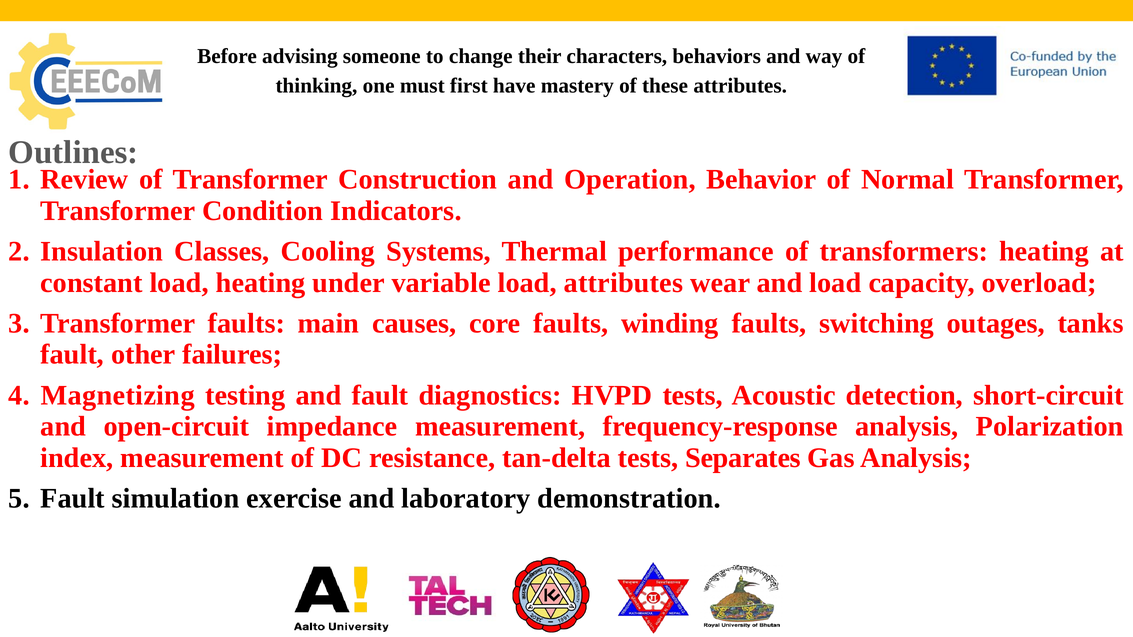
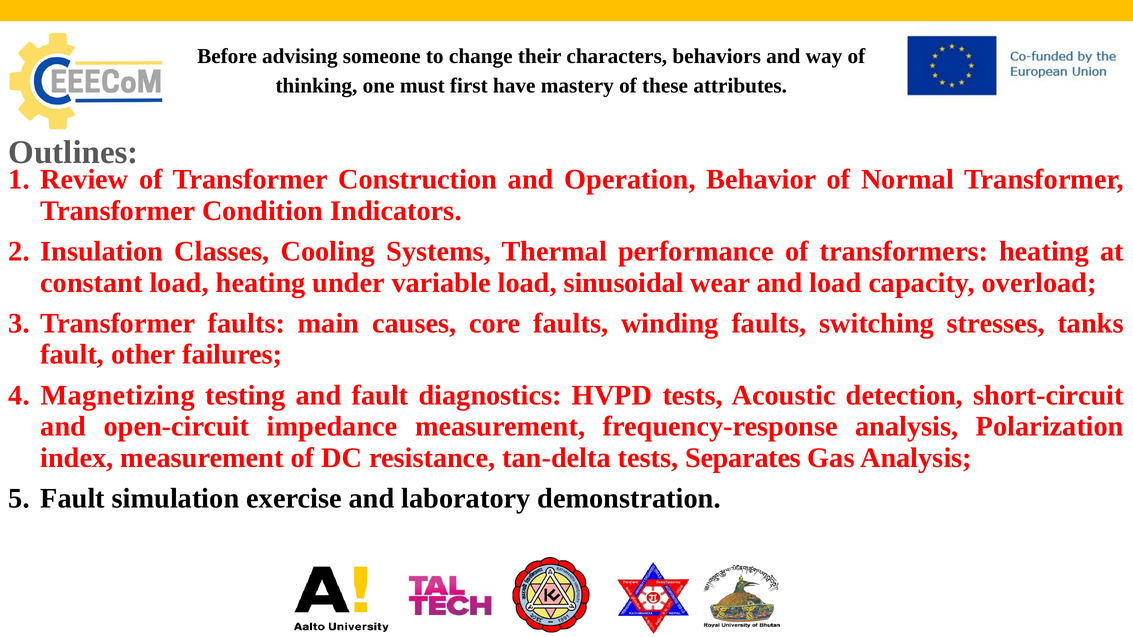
load attributes: attributes -> sinusoidal (624, 283)
outages: outages -> stresses (996, 324)
